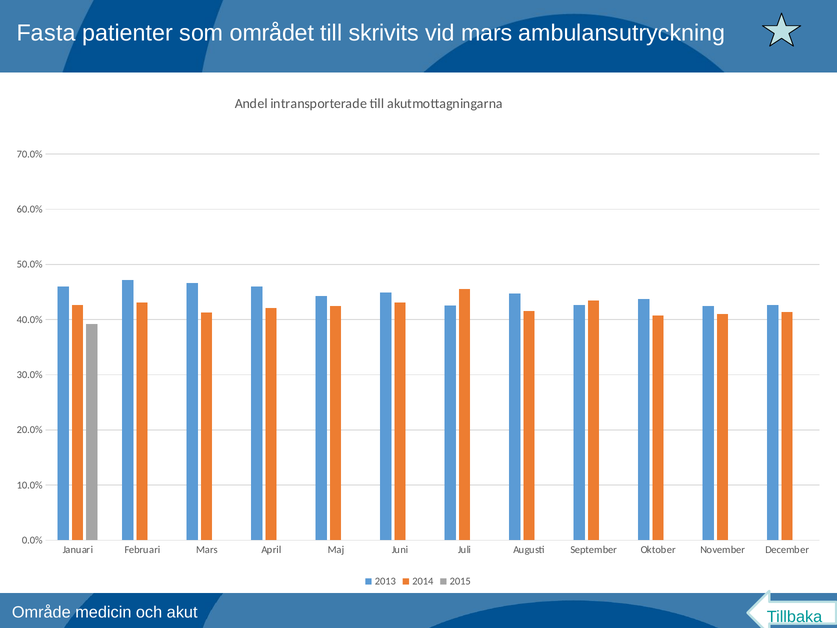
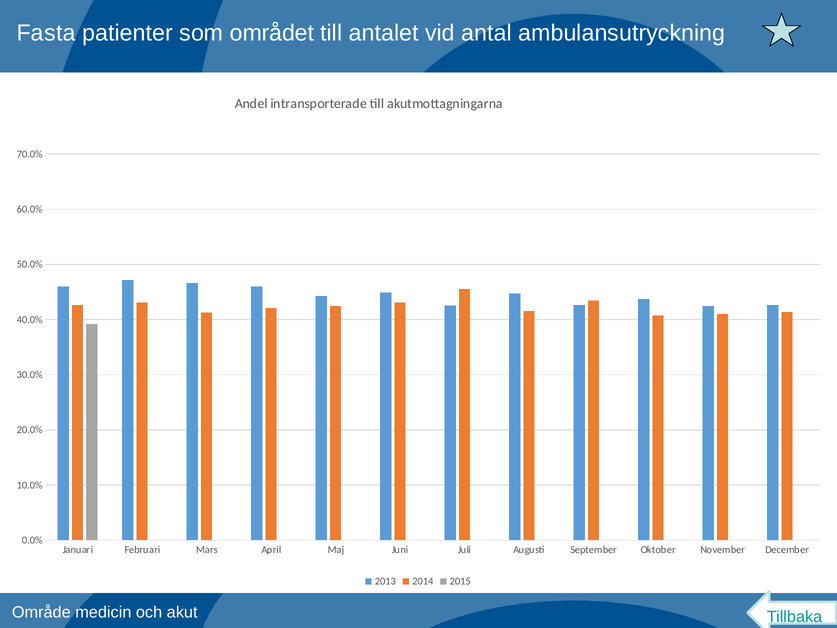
skrivits: skrivits -> antalet (384, 33)
vid mars: mars -> antal (487, 33)
